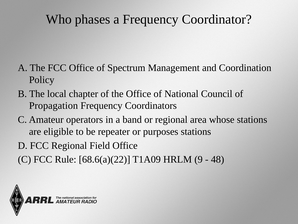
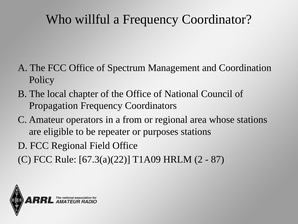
phases: phases -> willful (93, 19)
band: band -> from (132, 119)
68.6(a)(22: 68.6(a)(22 -> 67.3(a)(22 (105, 159)
9: 9 -> 2 (199, 159)
48: 48 -> 87 (218, 159)
